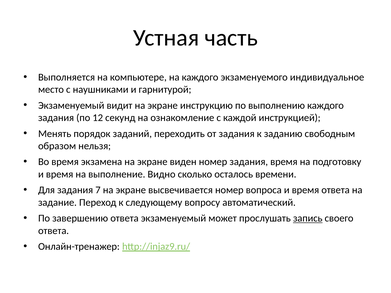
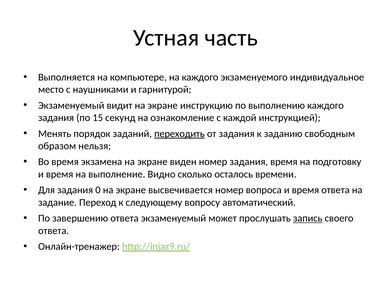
12: 12 -> 15 (98, 118)
переходить underline: none -> present (179, 134)
7: 7 -> 0 (98, 190)
